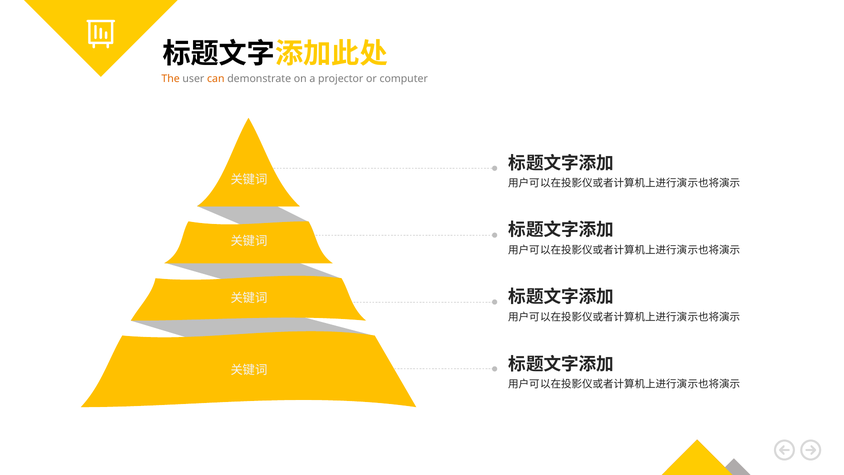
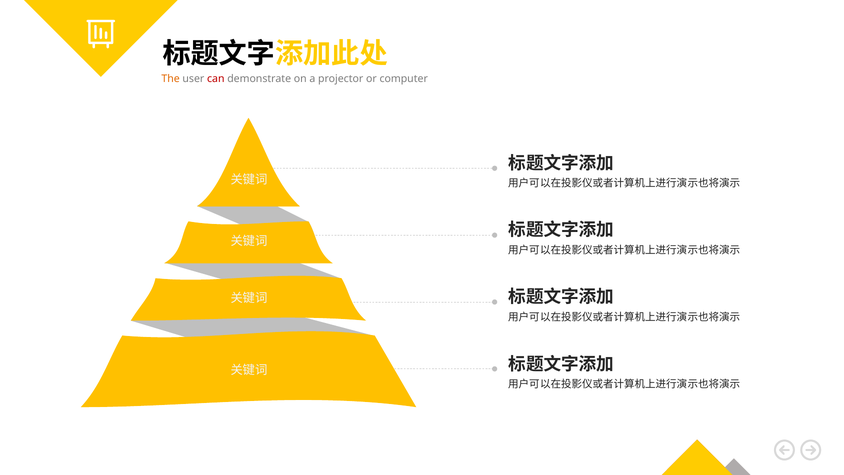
can colour: orange -> red (216, 79)
